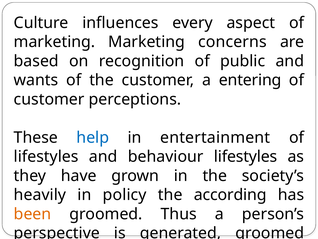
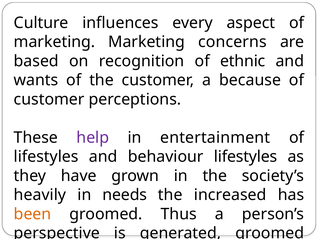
public: public -> ethnic (243, 61)
entering: entering -> because (250, 80)
help colour: blue -> purple (93, 137)
policy: policy -> needs (125, 195)
according: according -> increased (230, 195)
